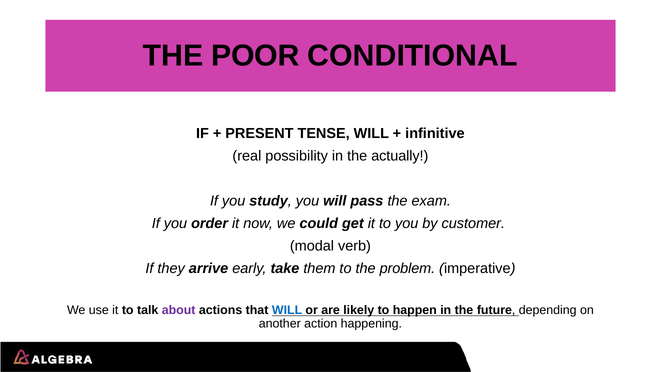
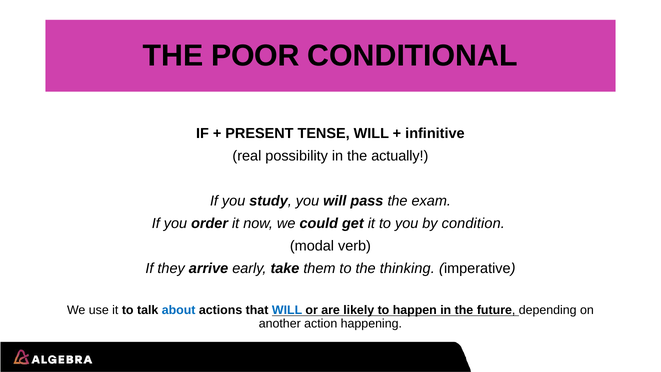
customer: customer -> condition (473, 223)
problem: problem -> thinking (407, 268)
about colour: purple -> blue (179, 310)
